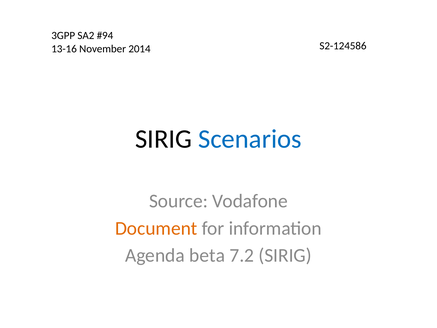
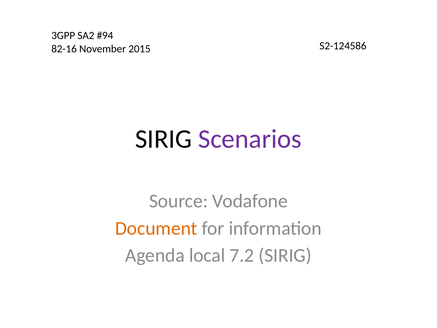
13-16: 13-16 -> 82-16 (64, 49)
2014: 2014 -> 2015 (139, 49)
Scenarios colour: blue -> purple (250, 139)
beta: beta -> local (207, 255)
